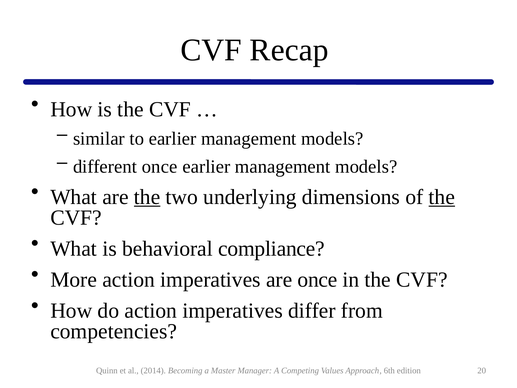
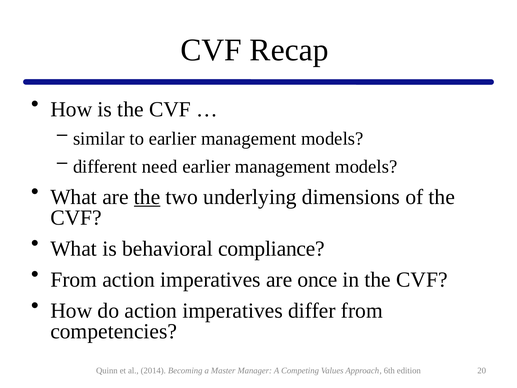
different once: once -> need (160, 167)
the underline: present -> none (442, 197)
More: More -> From (74, 279)
